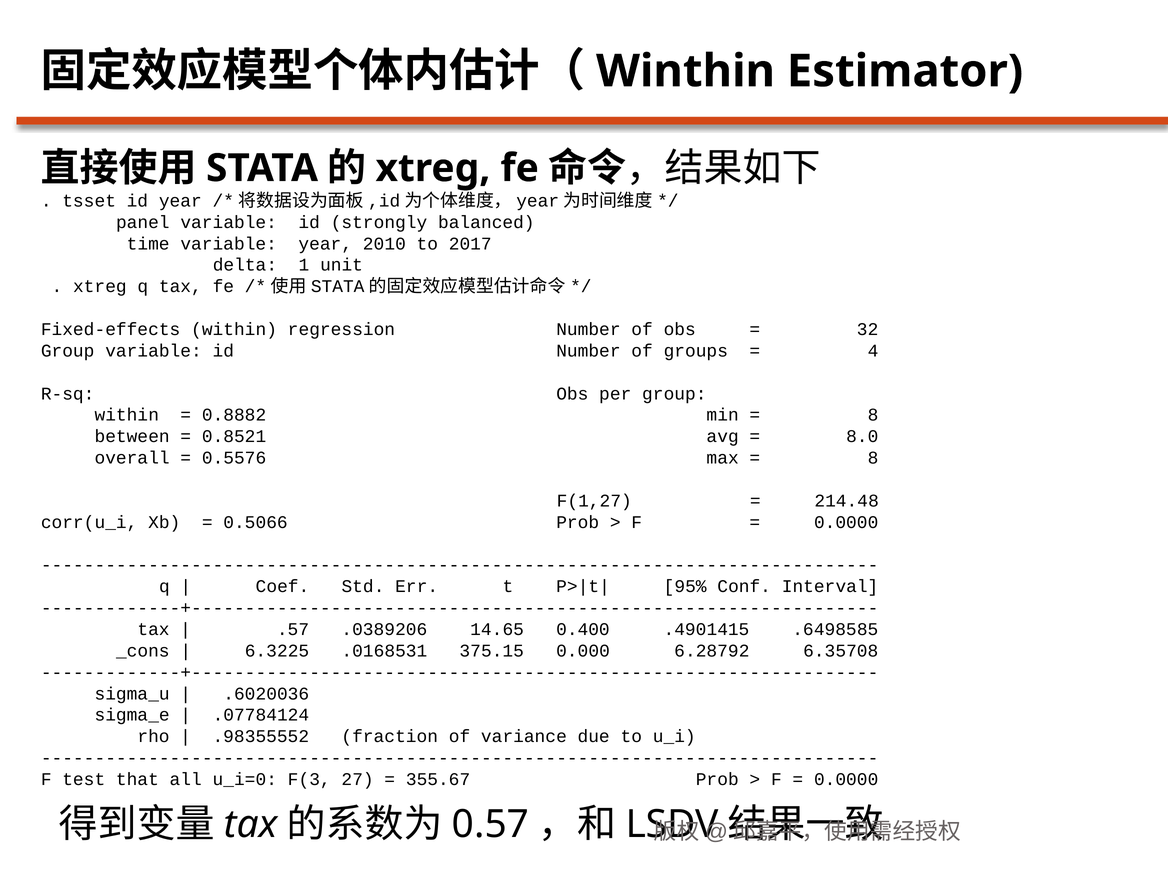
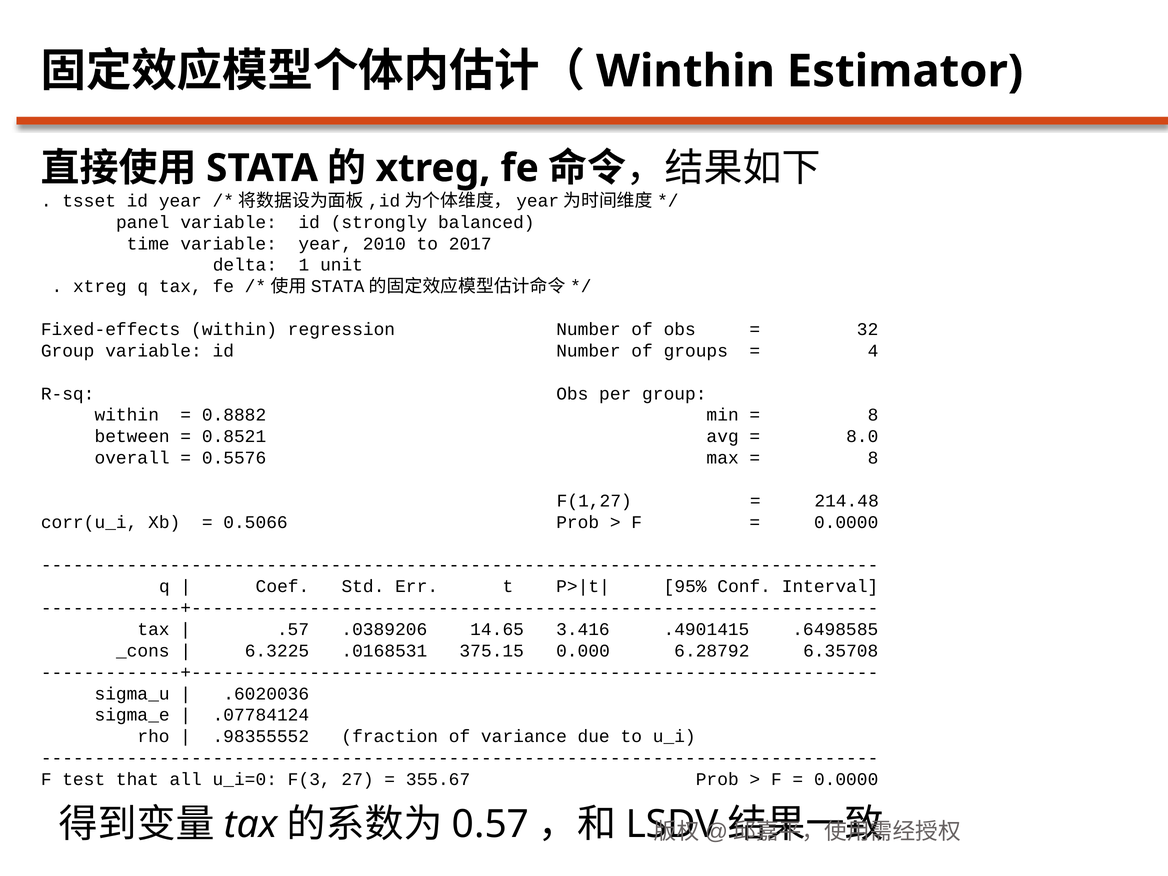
0.400: 0.400 -> 3.416 (583, 629)
